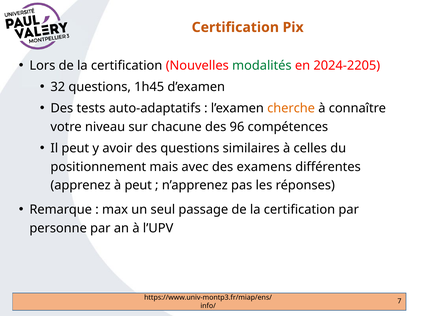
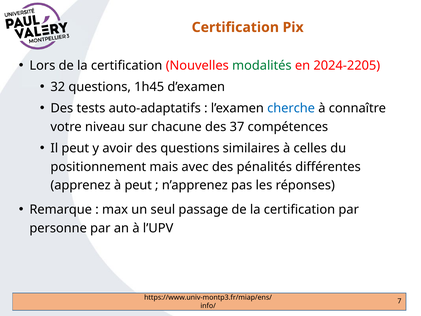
cherche colour: orange -> blue (291, 108)
96: 96 -> 37 (237, 127)
examens: examens -> pénalités (264, 167)
